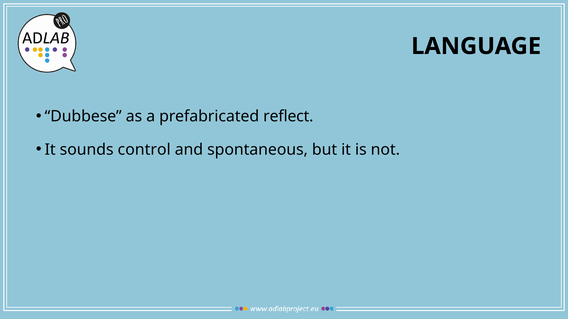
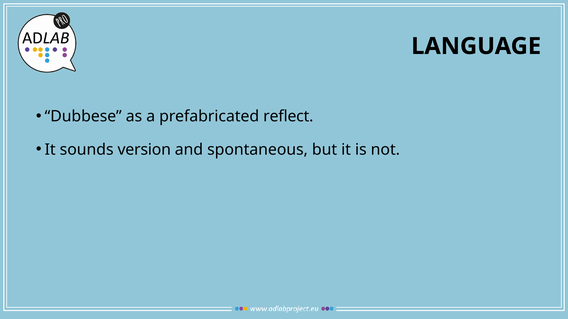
control: control -> version (144, 150)
